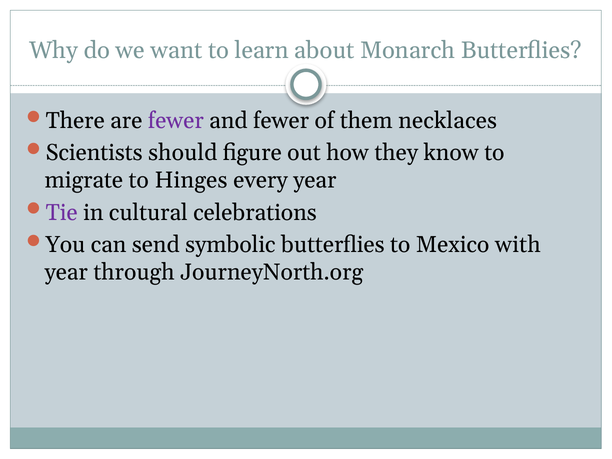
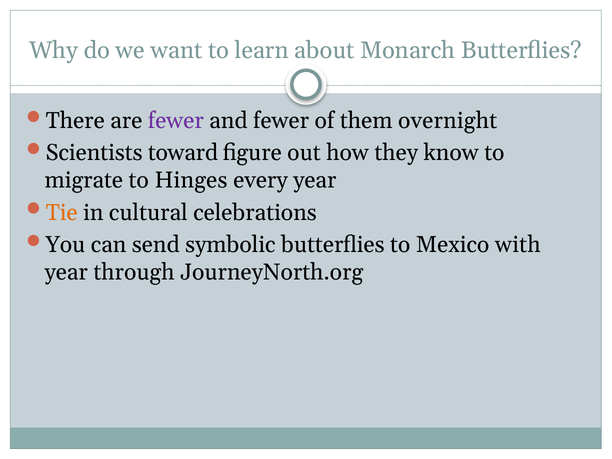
necklaces: necklaces -> overnight (448, 121)
should: should -> toward (183, 153)
Tie colour: purple -> orange (62, 213)
